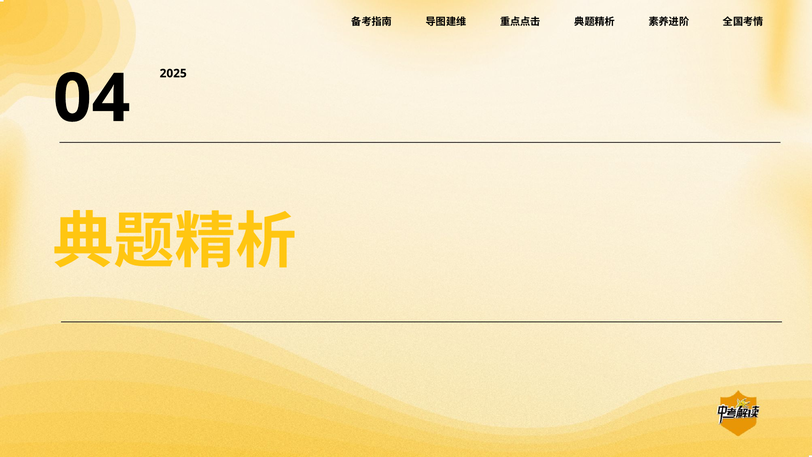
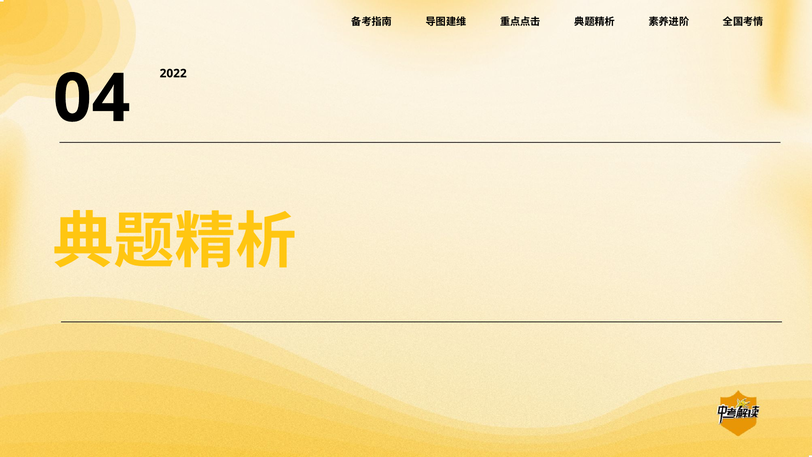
2025: 2025 -> 2022 (173, 73)
